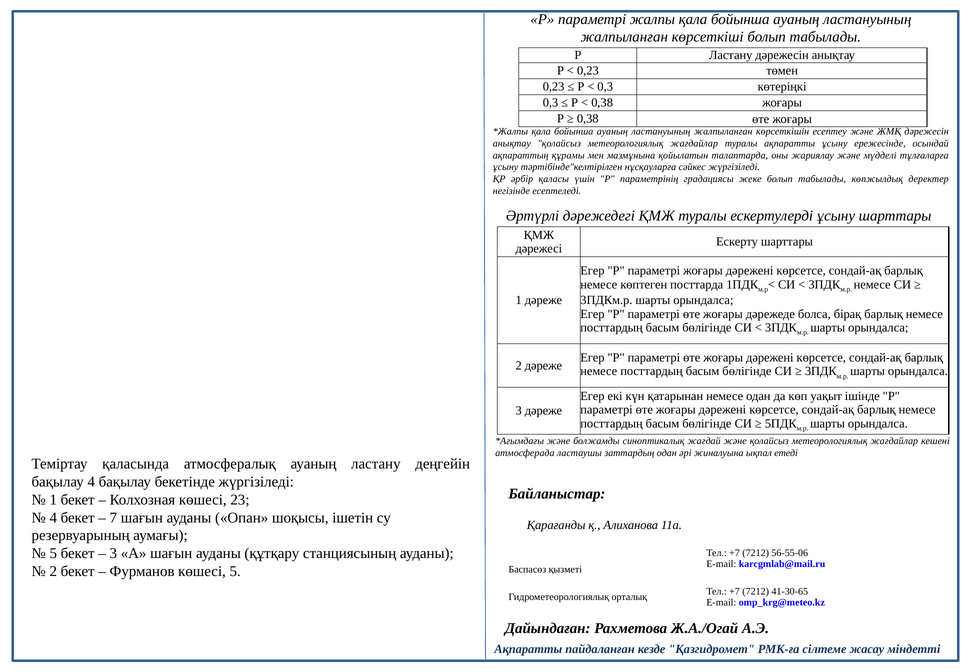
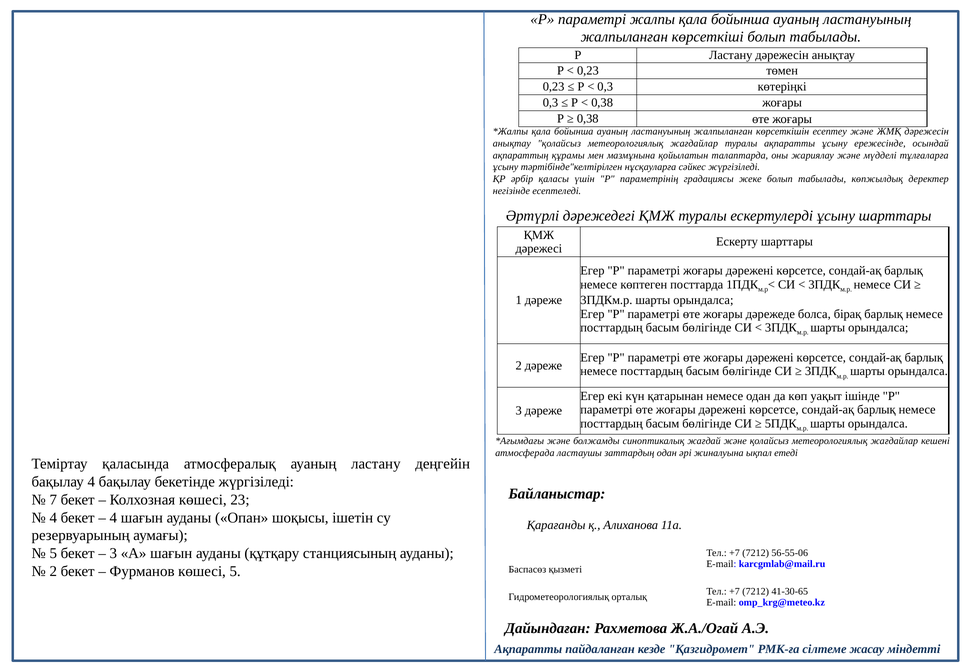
1: 1 -> 7 (53, 500)
7: 7 -> 4 (113, 518)
